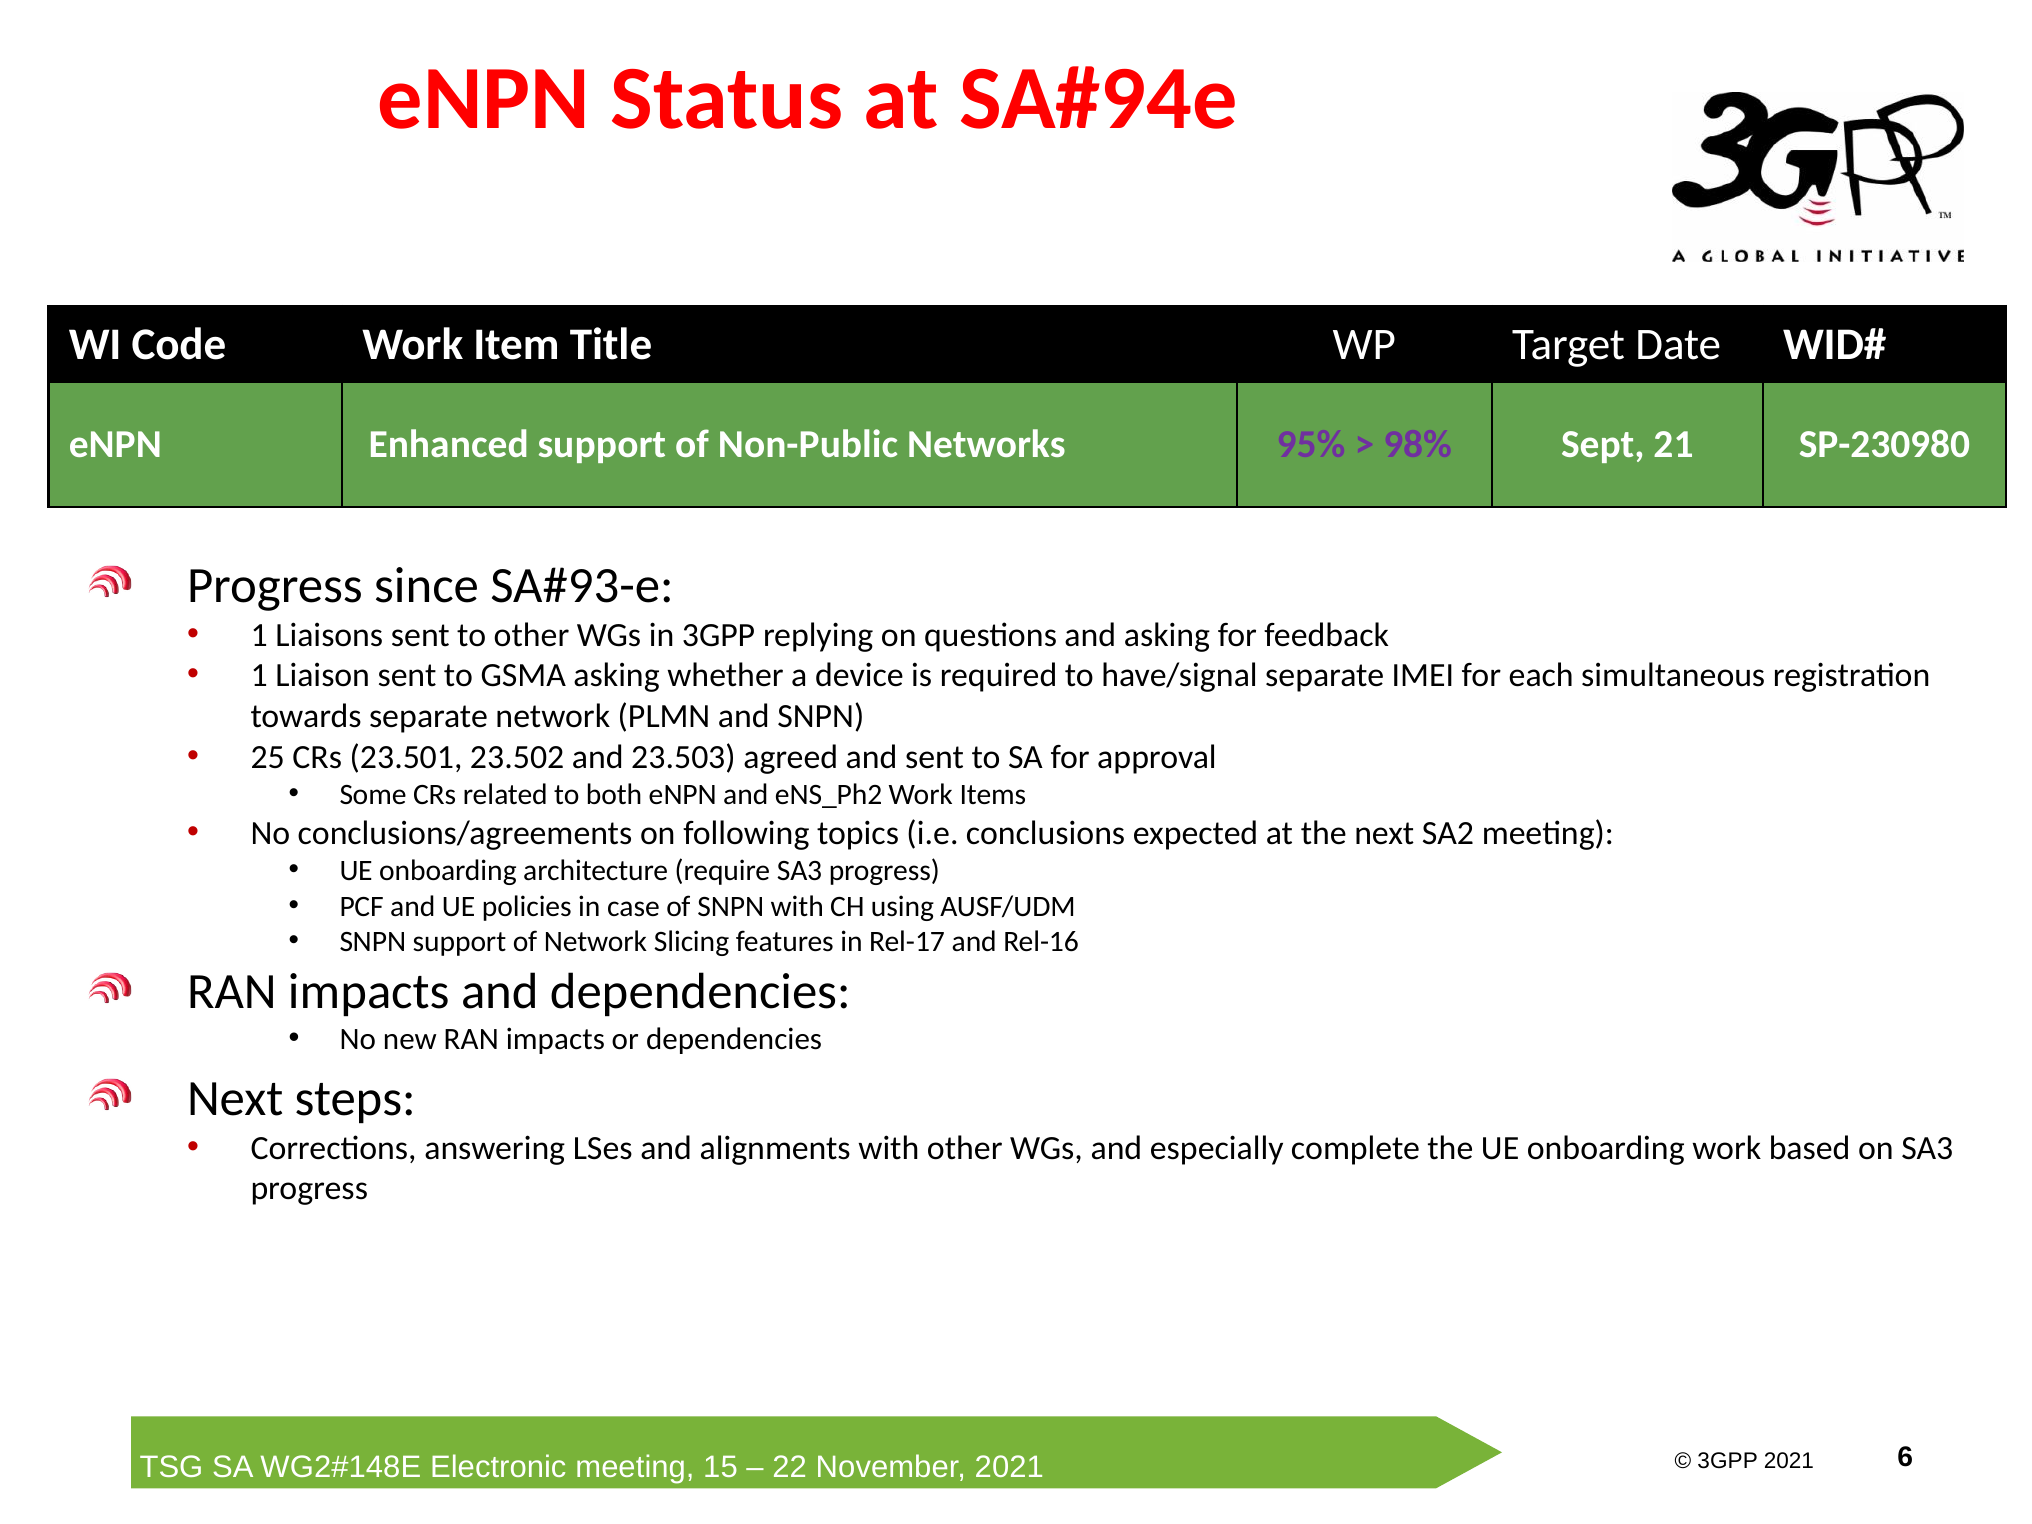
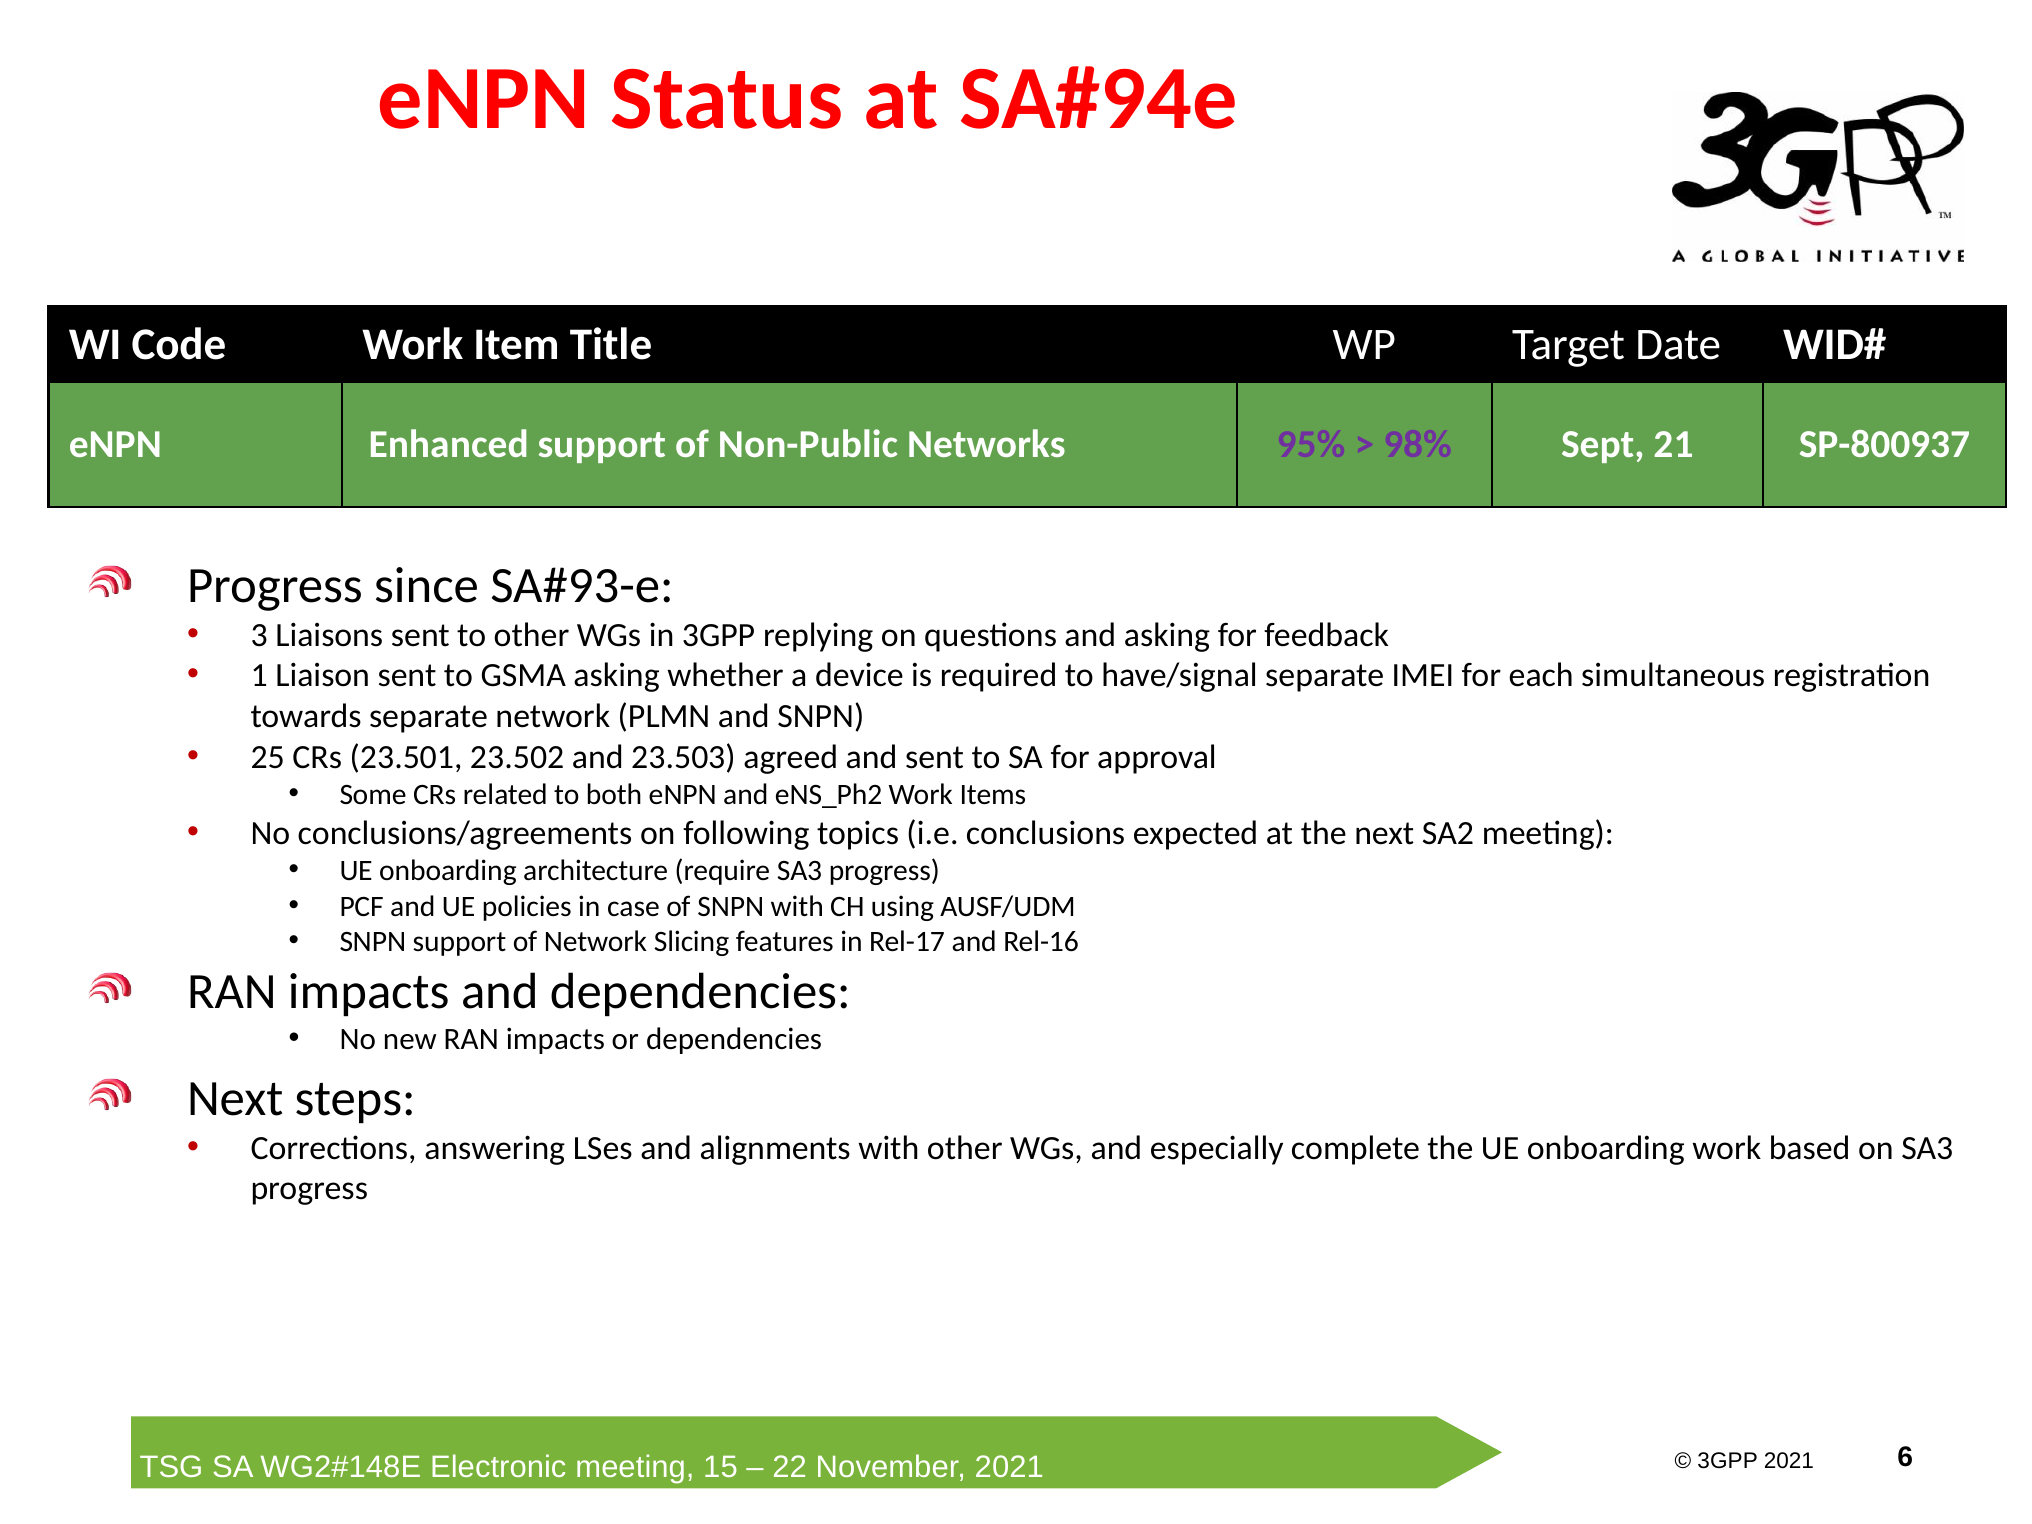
SP-230980: SP-230980 -> SP-800937 (1884, 445)
1: 1 -> 3 (259, 635)
